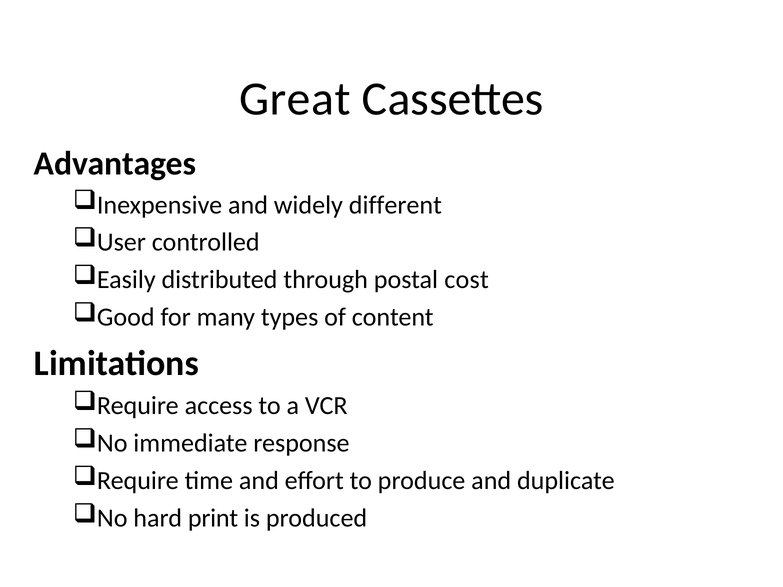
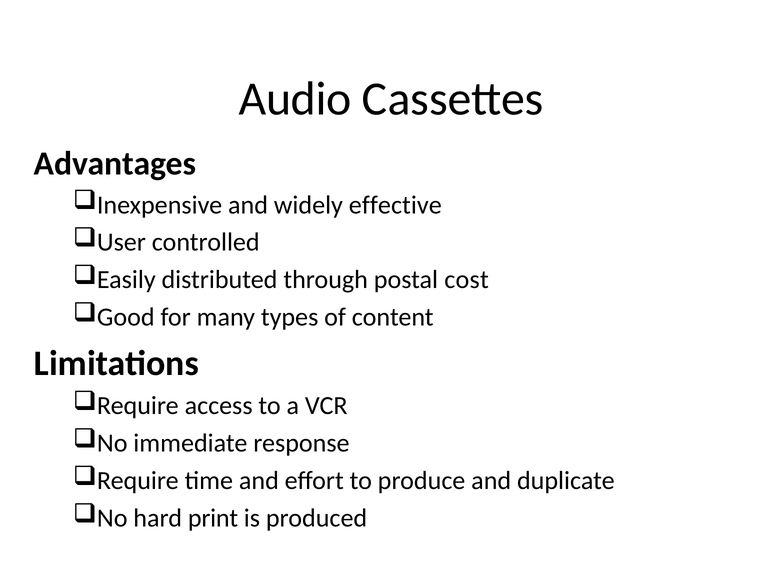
Great: Great -> Audio (295, 99)
different: different -> effective (395, 205)
